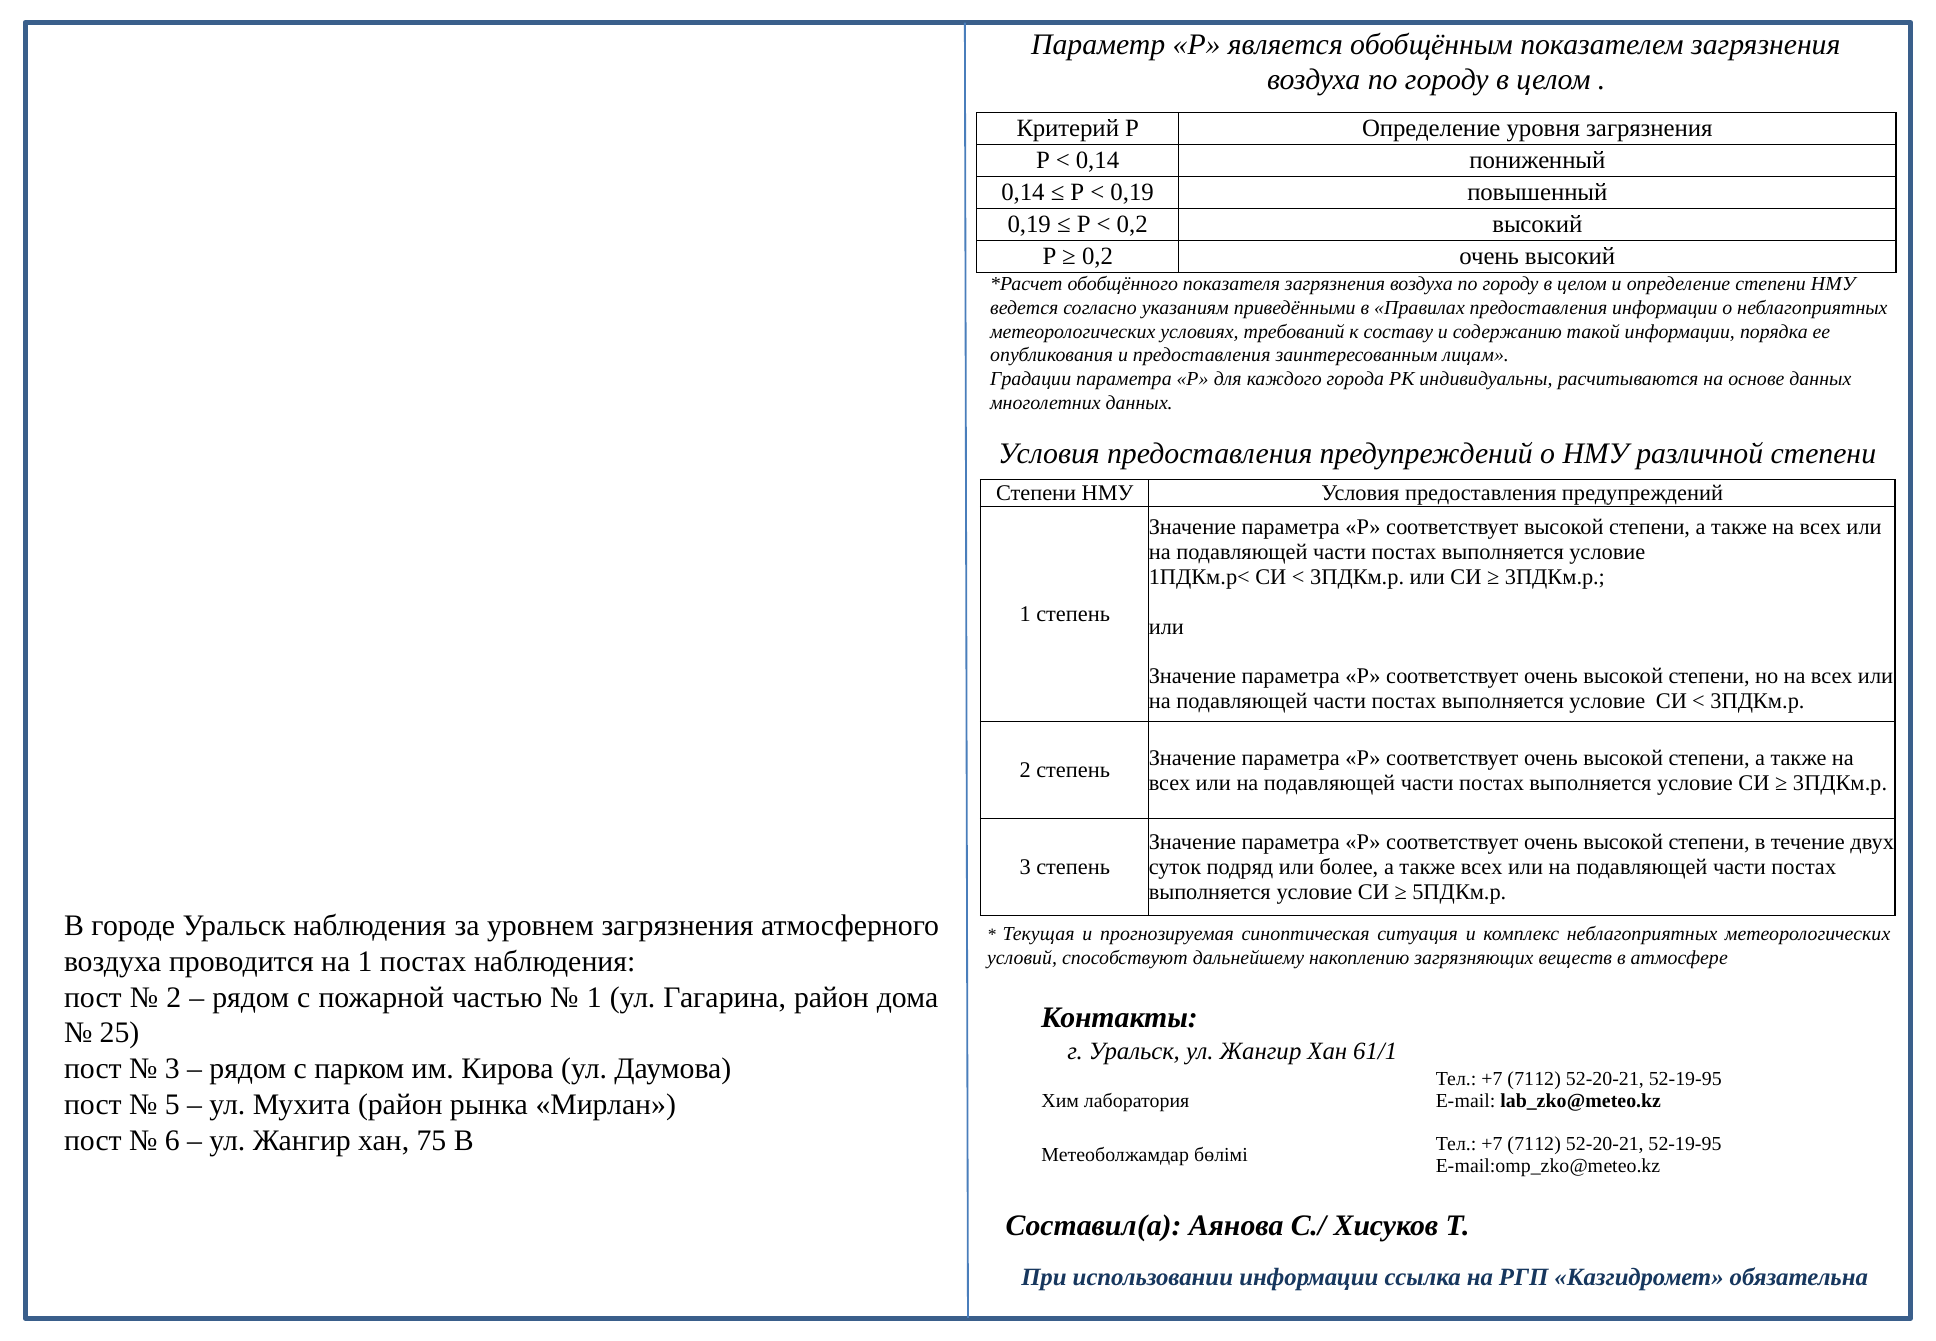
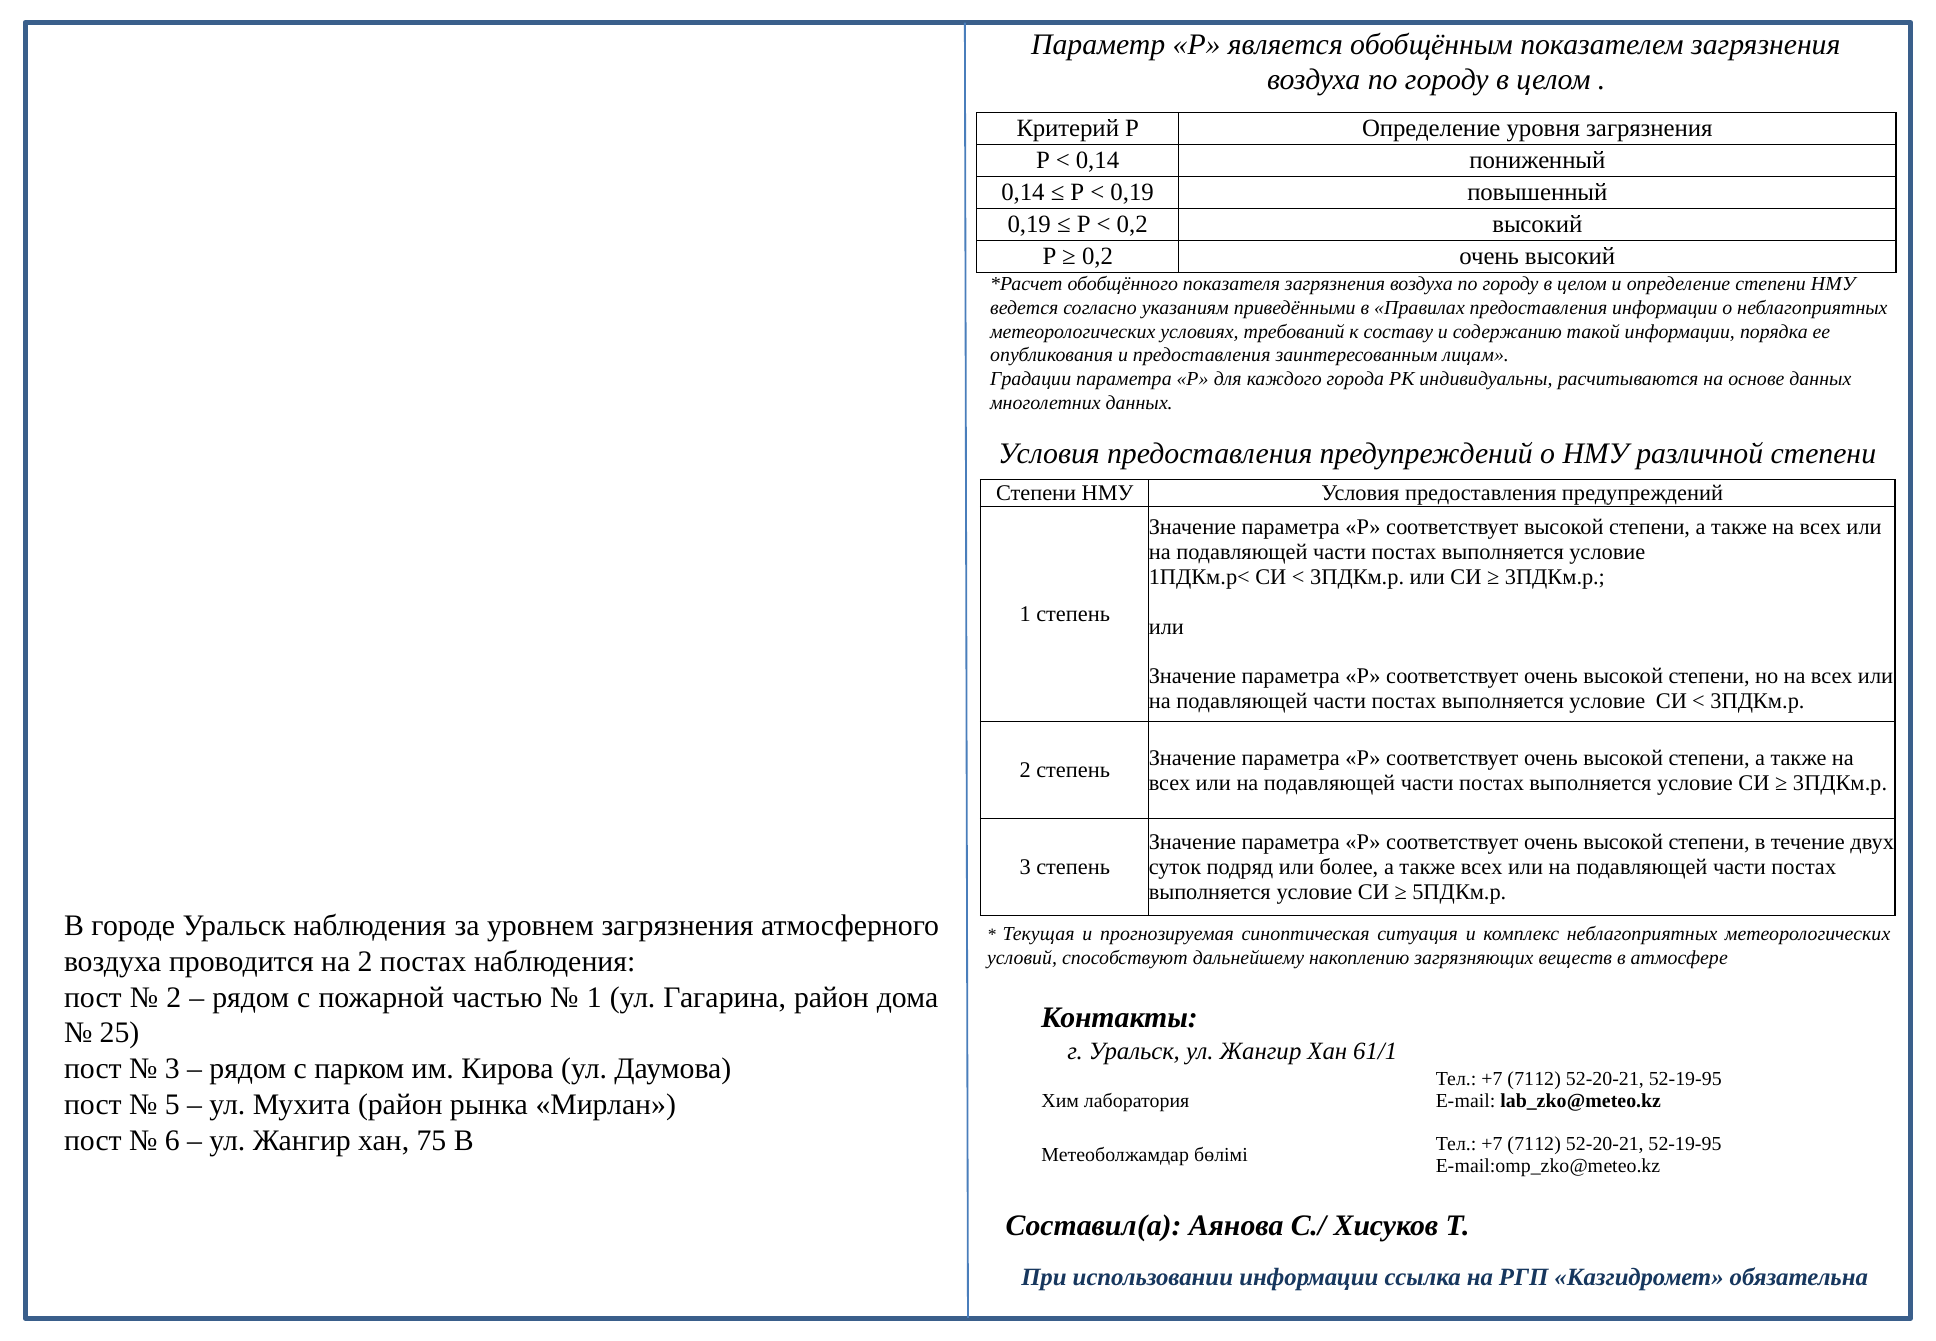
на 1: 1 -> 2 (365, 961)
